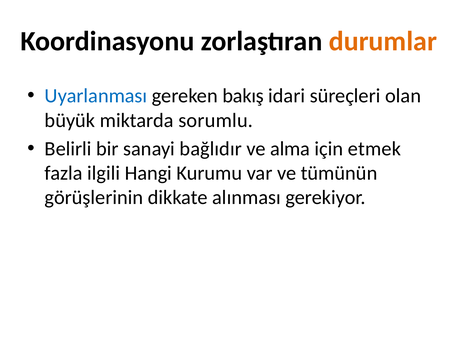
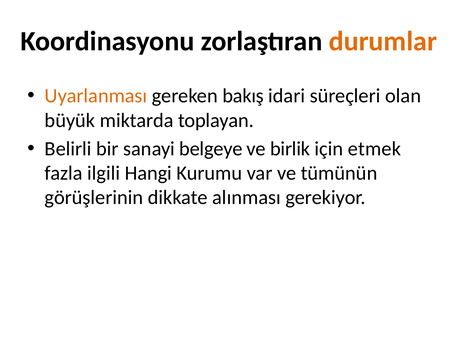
Uyarlanması colour: blue -> orange (96, 96)
sorumlu: sorumlu -> toplayan (216, 121)
bağlıdır: bağlıdır -> belgeye (211, 149)
alma: alma -> birlik (290, 149)
